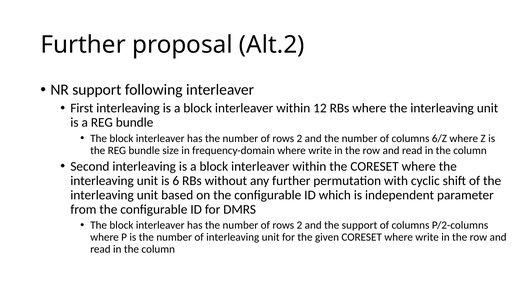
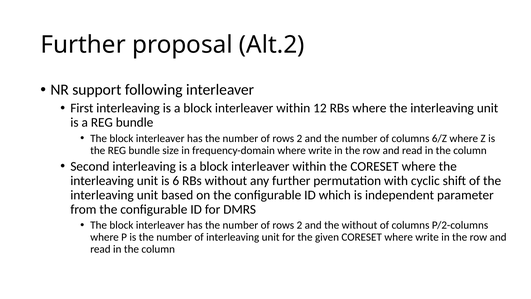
the support: support -> without (360, 225)
